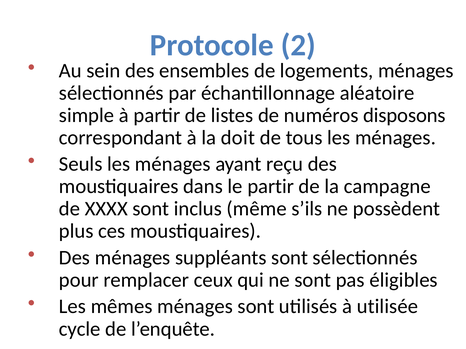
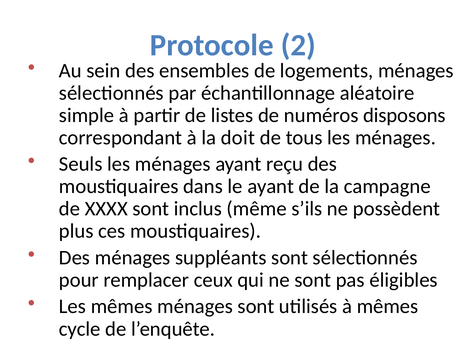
le partir: partir -> ayant (271, 187)
à utilisée: utilisée -> mêmes (388, 307)
